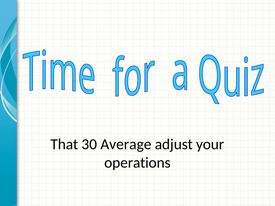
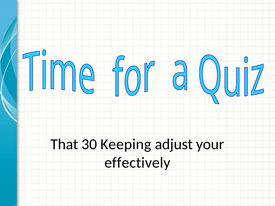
Average: Average -> Keeping (126, 144)
operations: operations -> effectively (137, 163)
